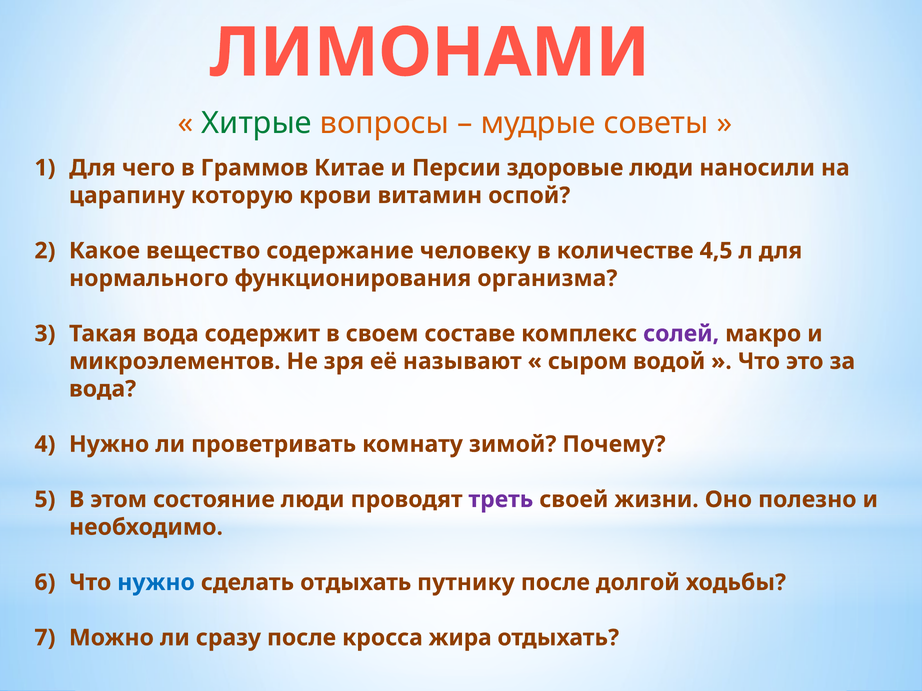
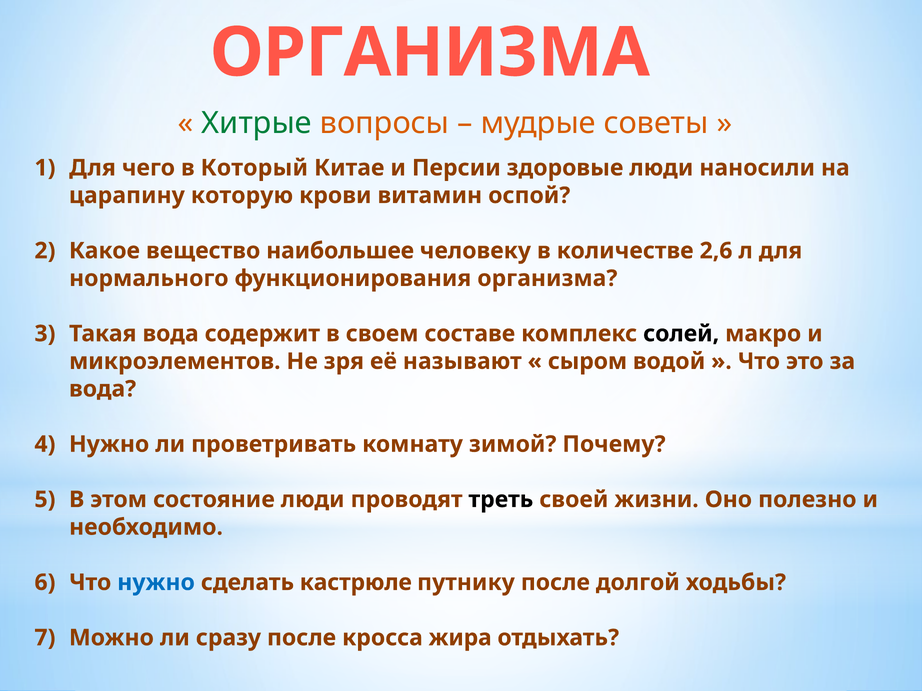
ЛИМОНАМИ: ЛИМОНАМИ -> ОРГАНИЗМА (430, 53)
Граммов: Граммов -> Который (254, 168)
содержание: содержание -> наибольшее (340, 251)
4,5: 4,5 -> 2,6 (716, 251)
солей colour: purple -> black (681, 334)
треть colour: purple -> black (501, 500)
сделать отдыхать: отдыхать -> кастрюле (356, 583)
